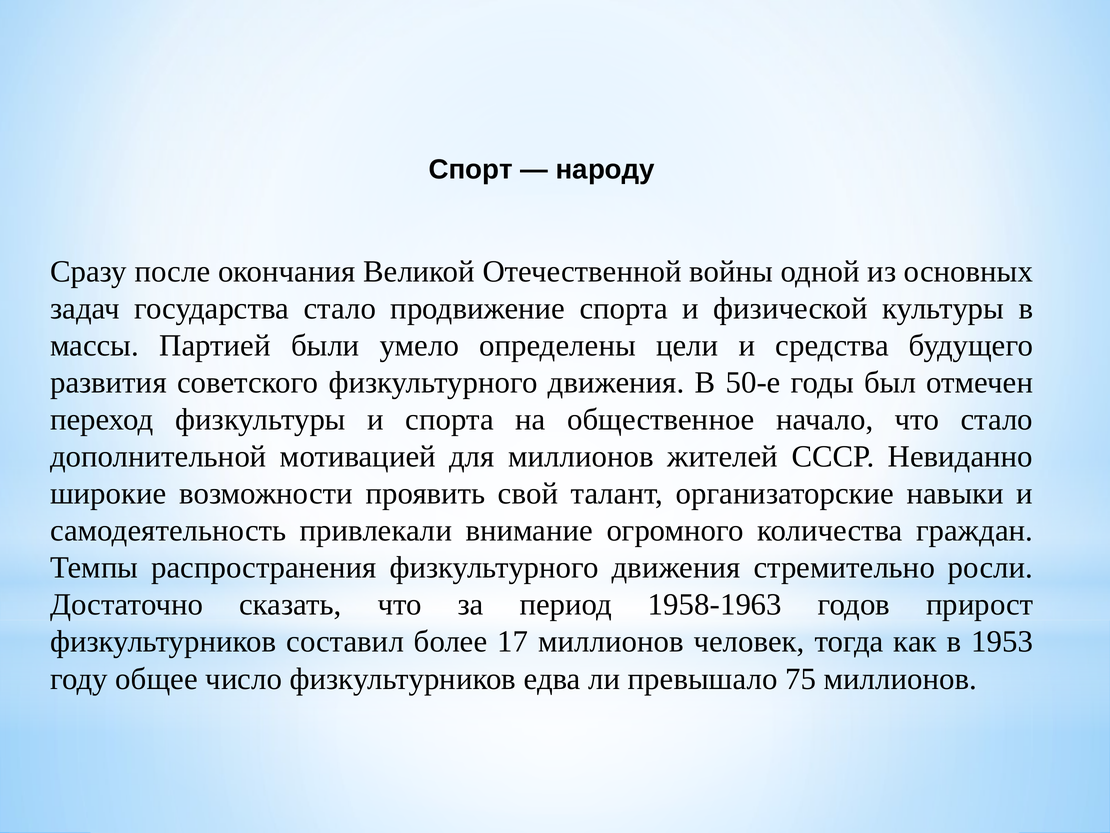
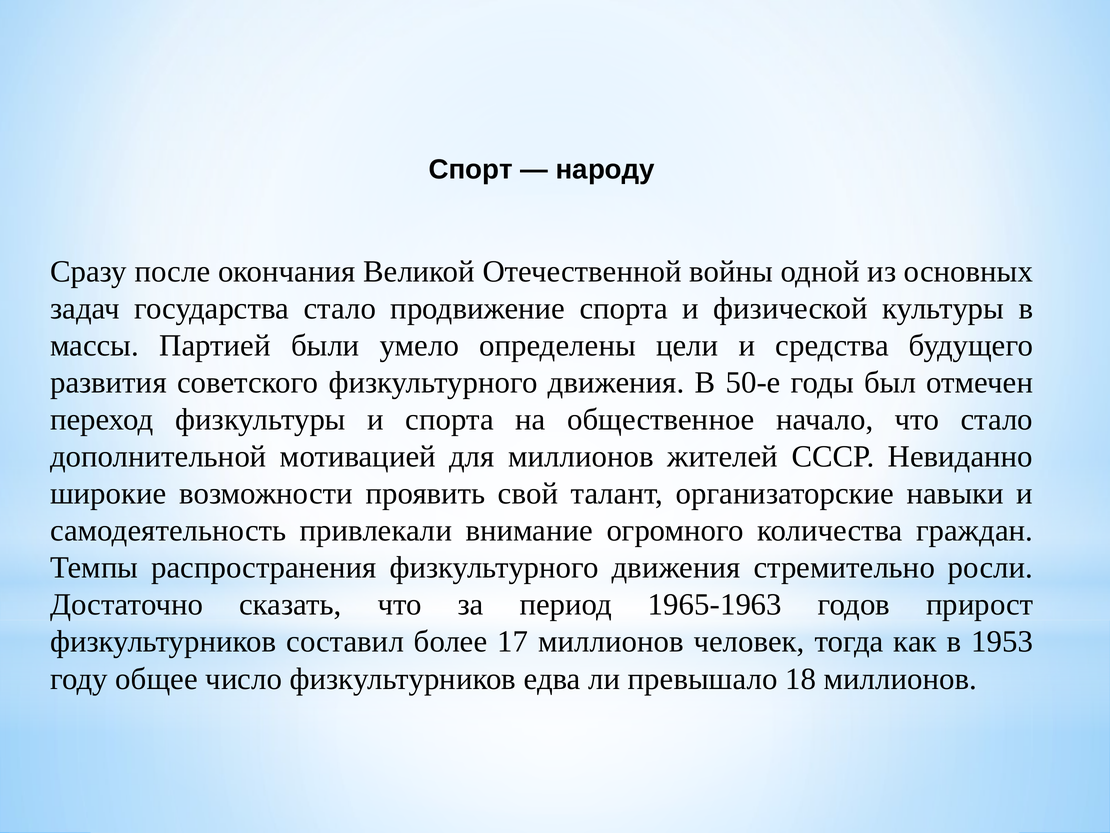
1958-1963: 1958-1963 -> 1965-1963 (715, 604)
75: 75 -> 18 (801, 678)
